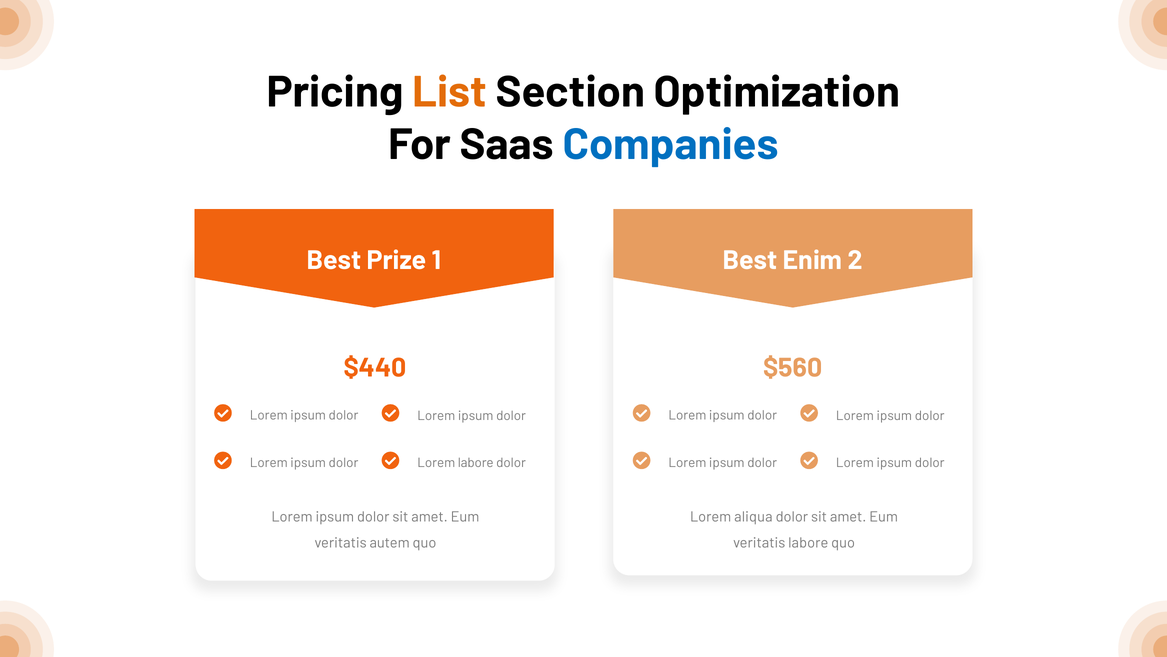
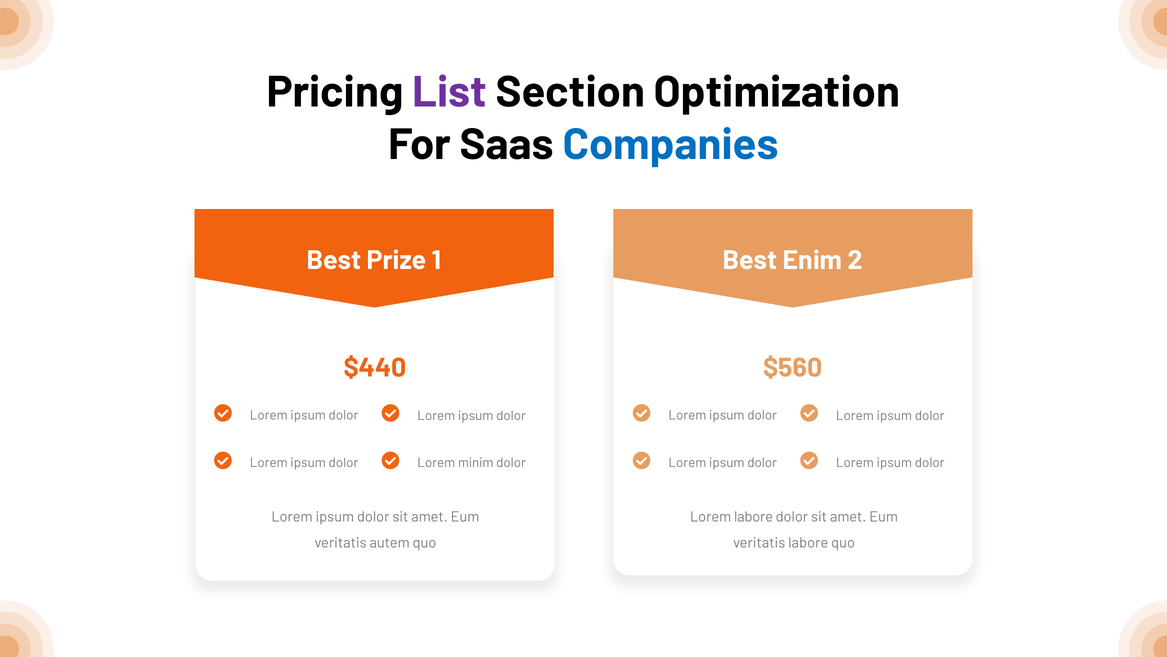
List colour: orange -> purple (450, 92)
Lorem labore: labore -> minim (476, 462)
Lorem aliqua: aliqua -> labore (754, 516)
